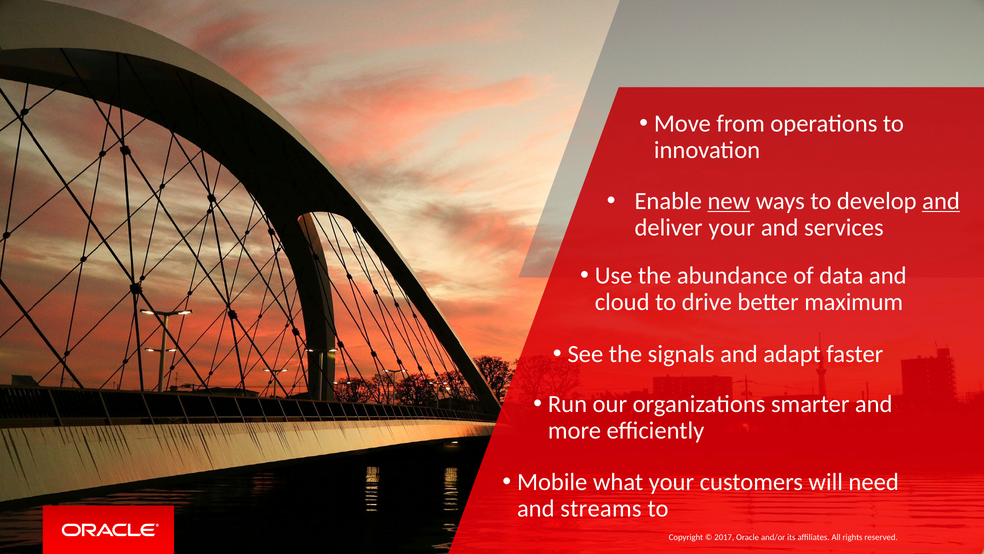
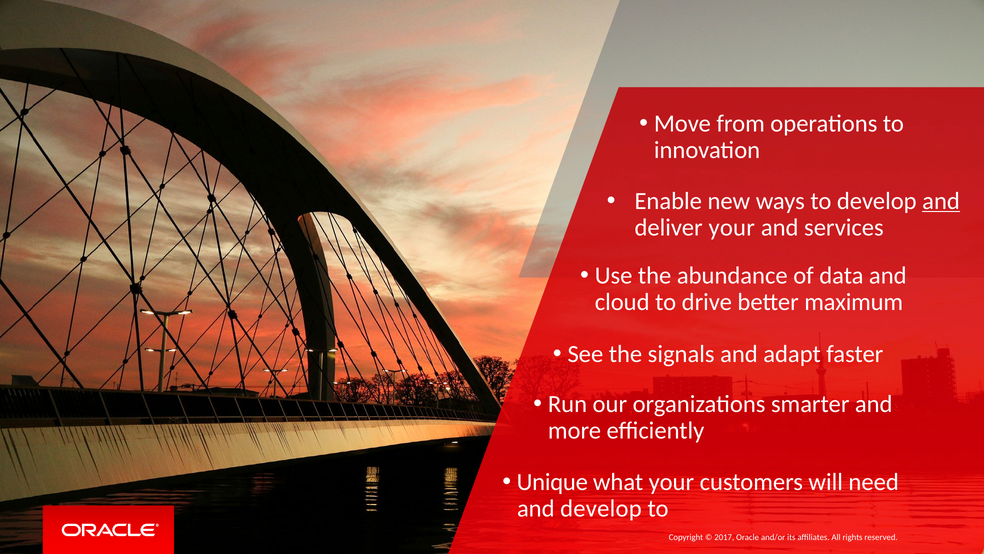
new underline: present -> none (729, 201)
Mobile: Mobile -> Unique (552, 482)
and streams: streams -> develop (601, 509)
